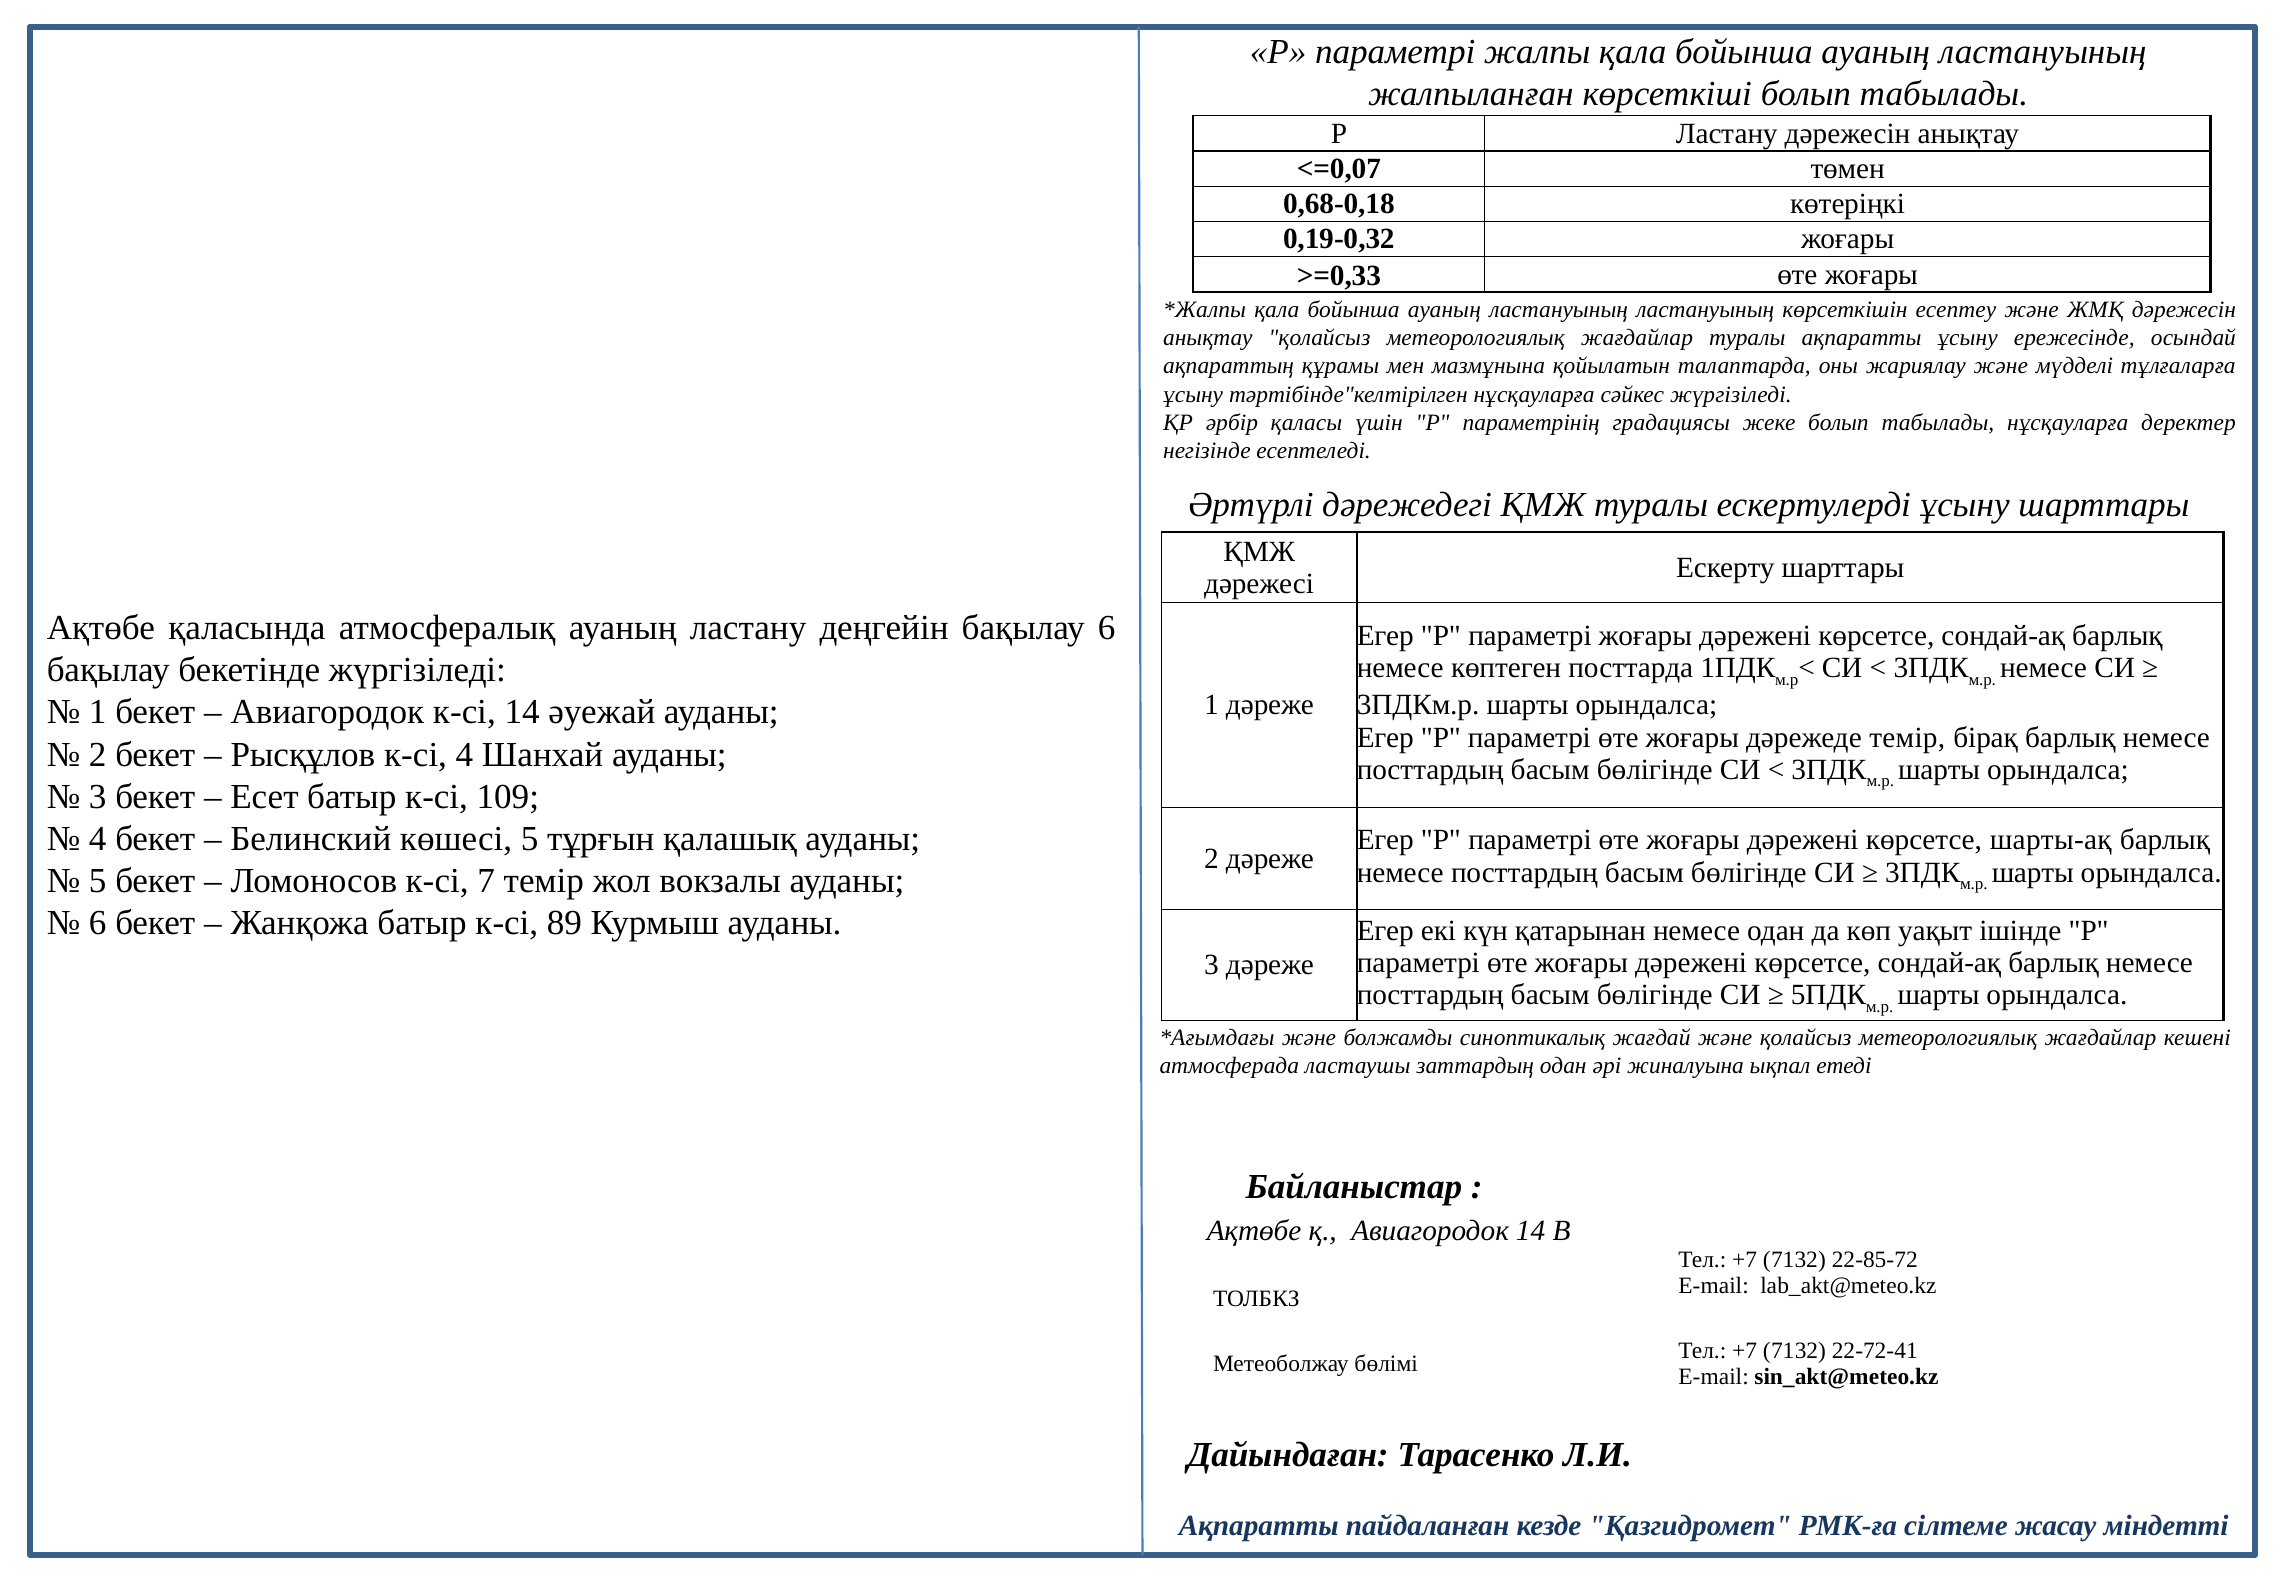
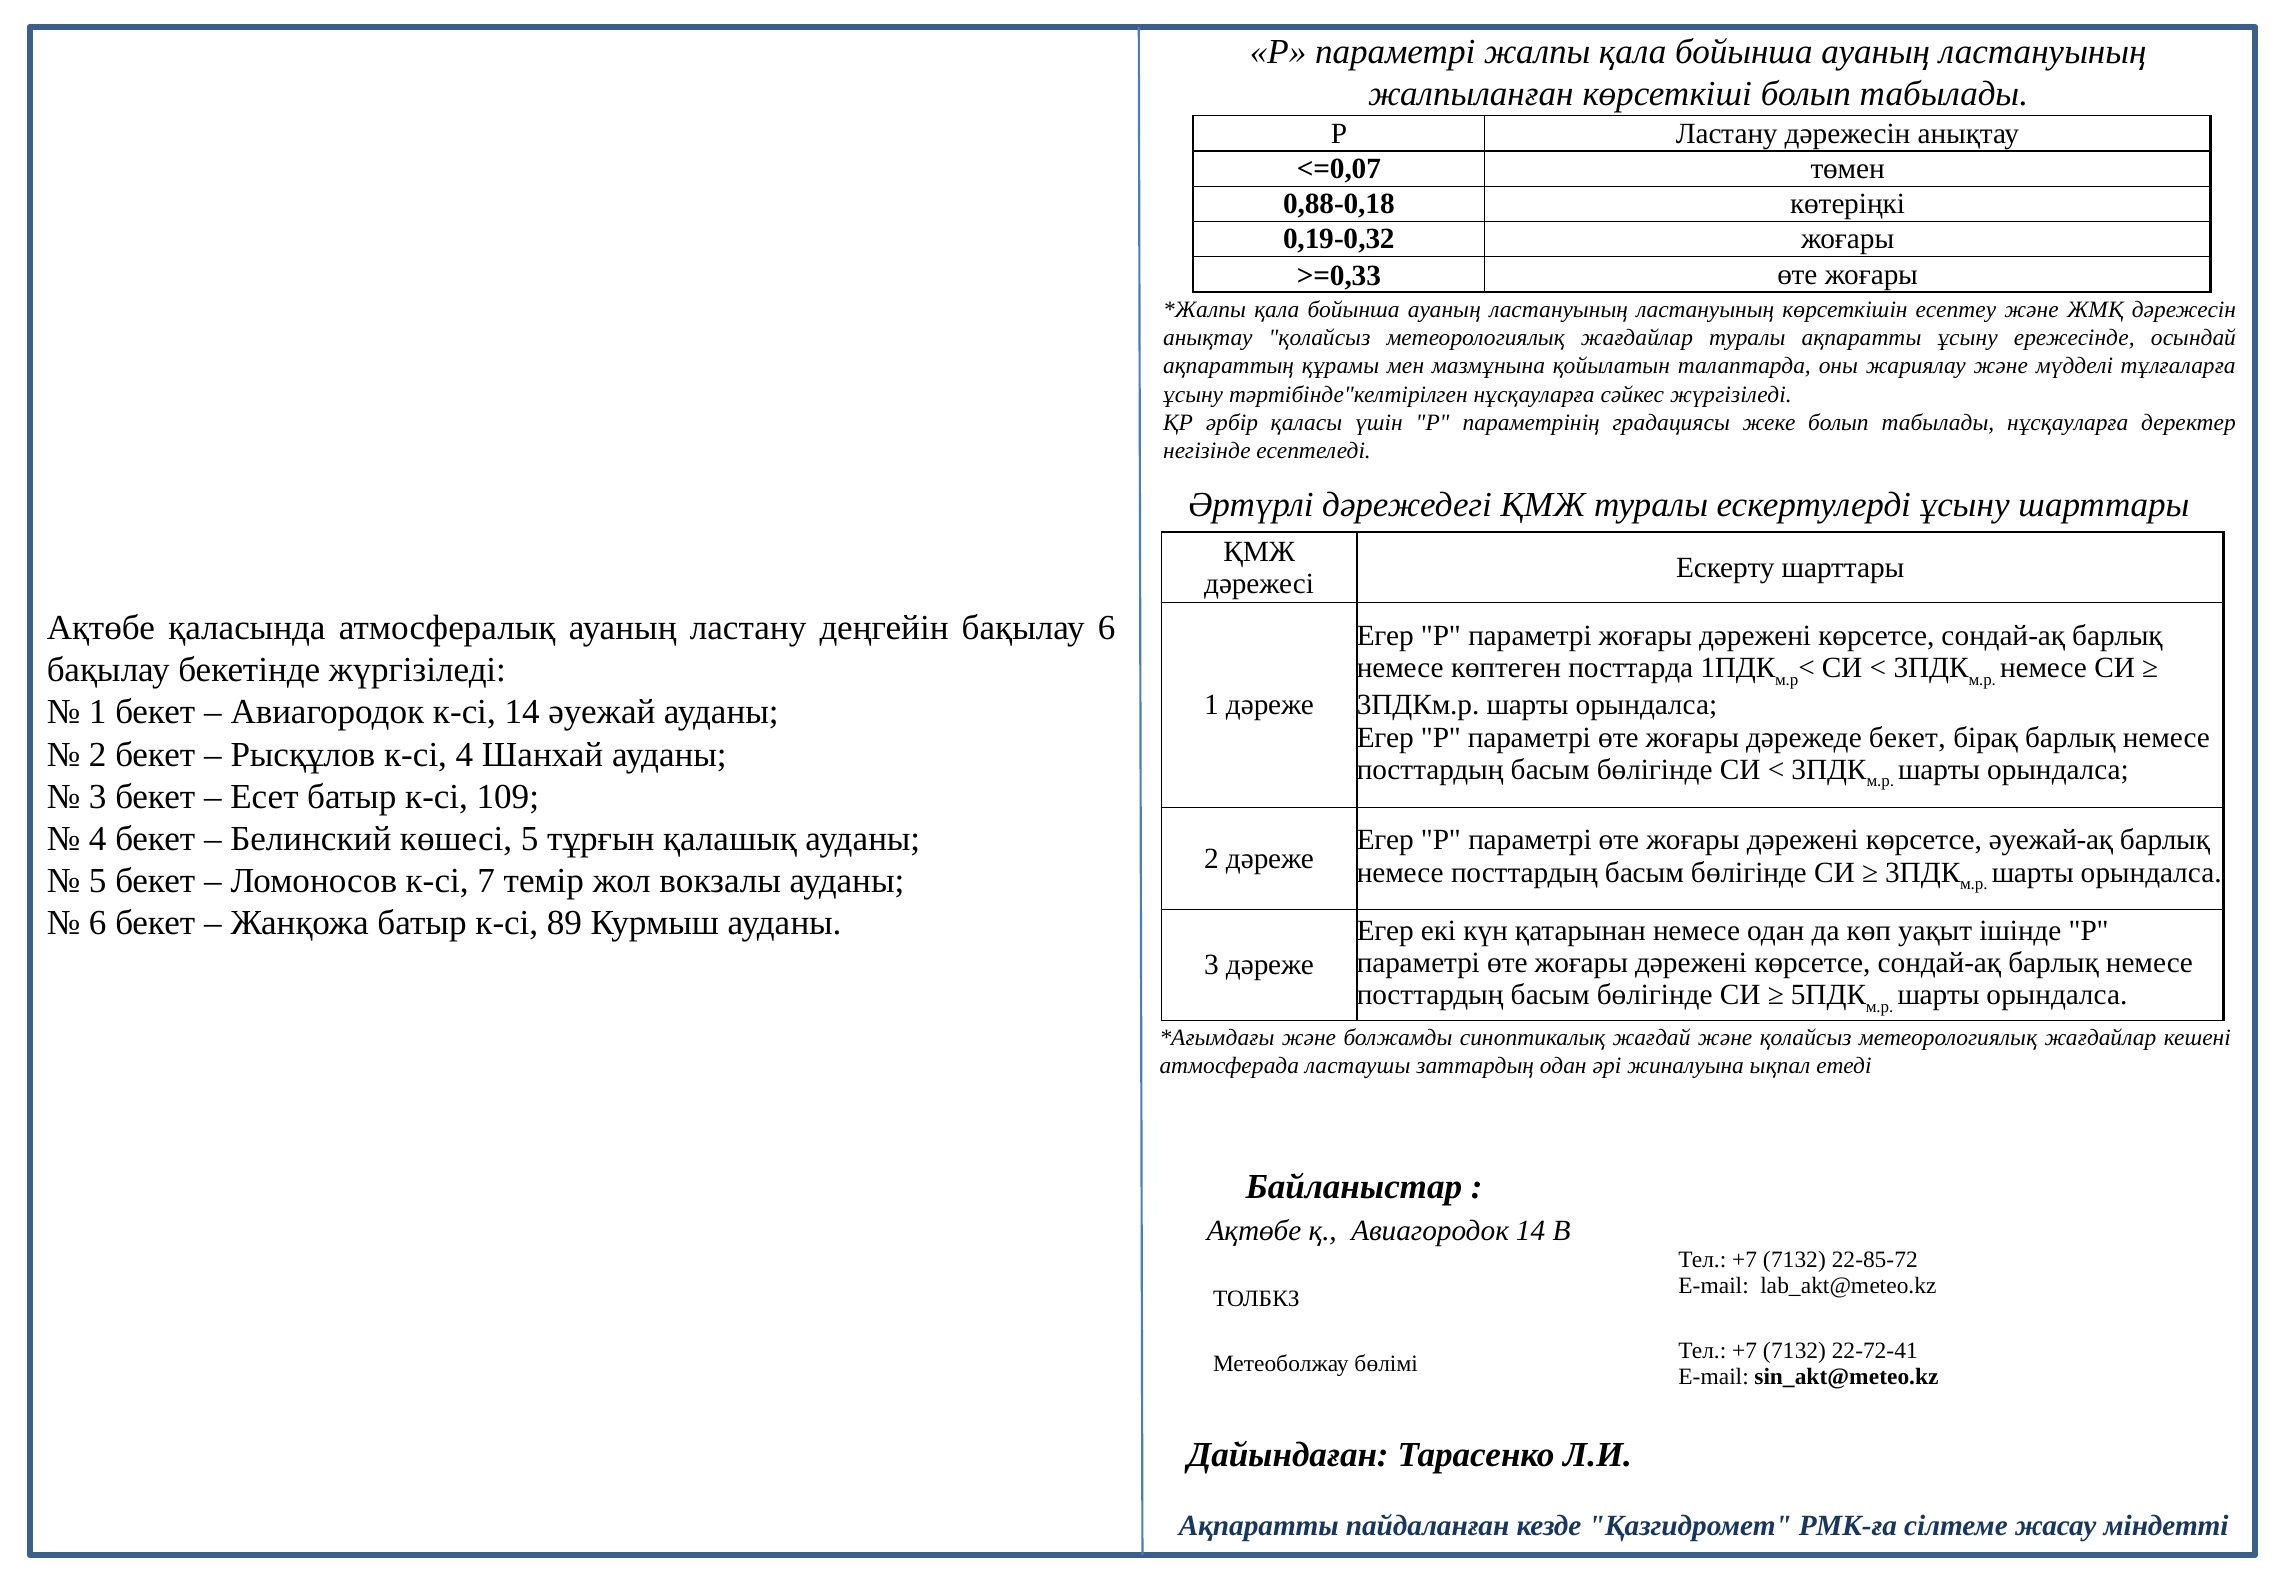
0,68-0,18: 0,68-0,18 -> 0,88-0,18 (1339, 204)
дәрежеде темір: темір -> бекет (1907, 737)
шарты-ақ: шарты-ақ -> әуежай-ақ (2051, 840)
